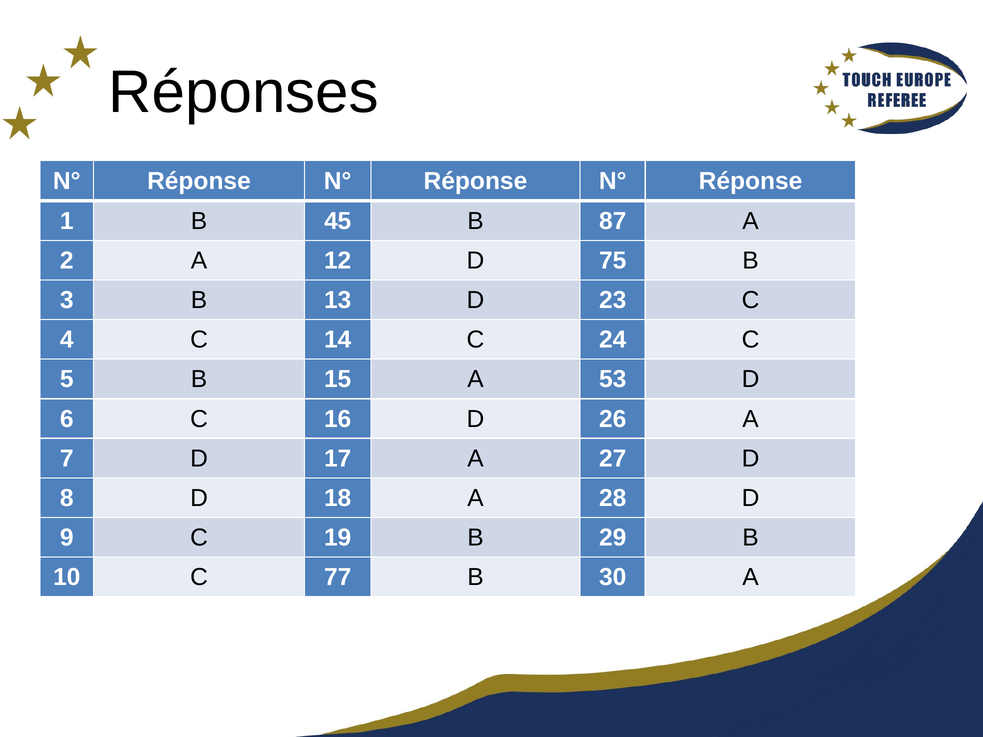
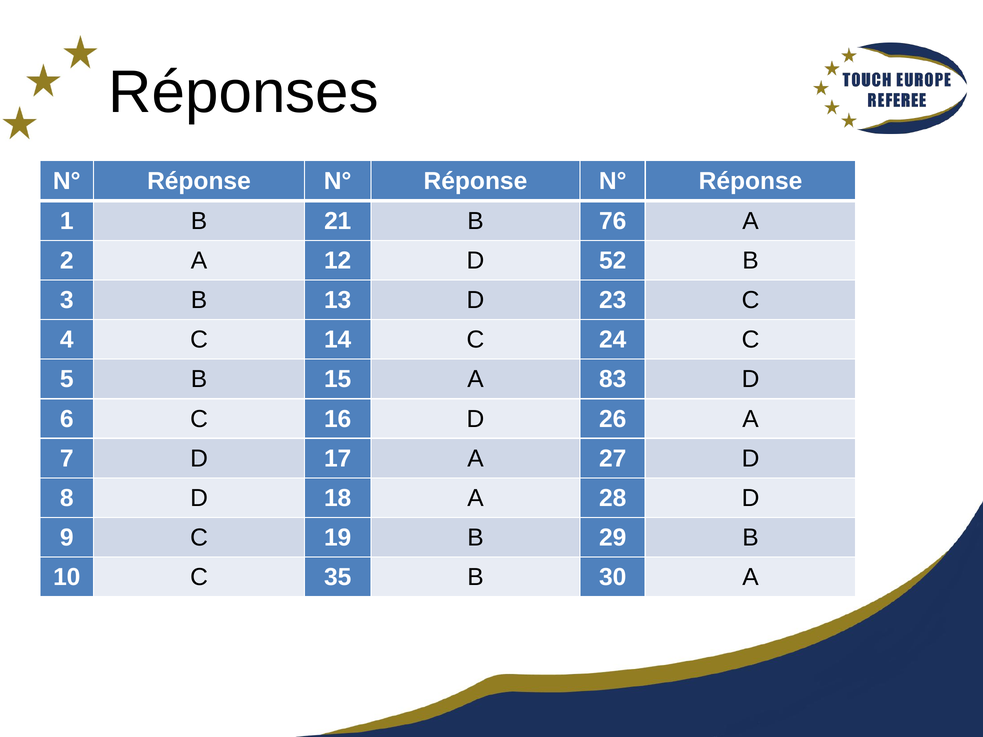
45: 45 -> 21 (338, 221)
87: 87 -> 76 (613, 221)
75: 75 -> 52 (613, 261)
53: 53 -> 83 (613, 379)
77: 77 -> 35 (338, 577)
